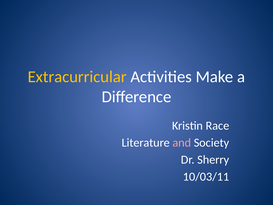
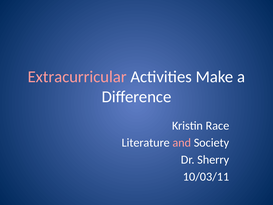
Extracurricular colour: yellow -> pink (77, 77)
